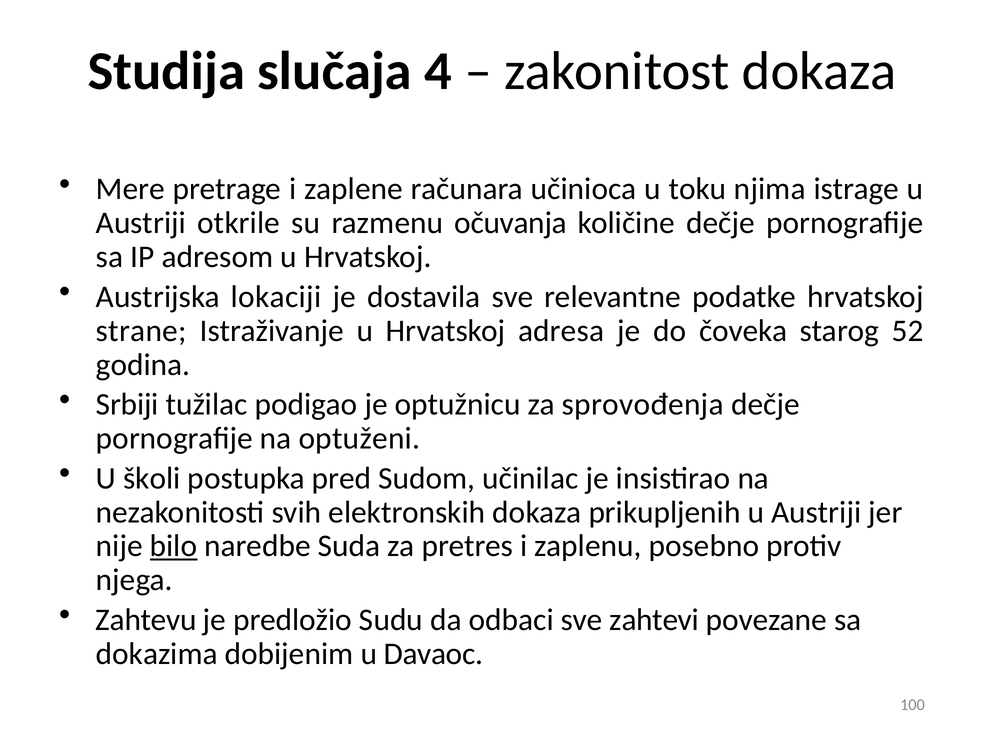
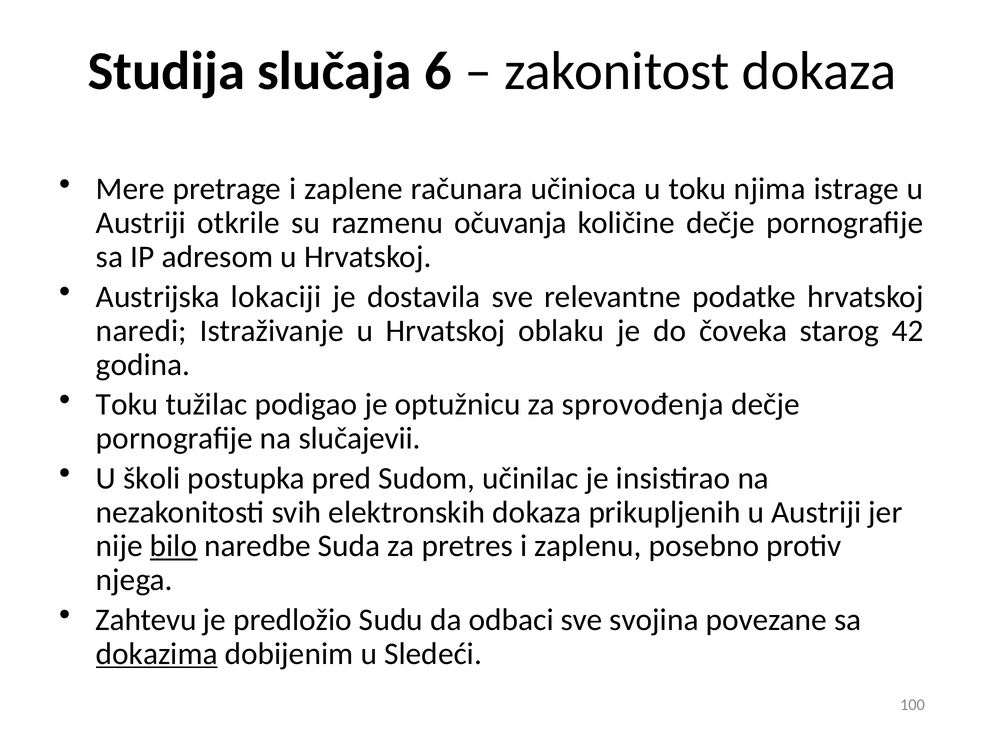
4: 4 -> 6 (438, 71)
strane: strane -> naredi (141, 331)
adresa: adresa -> oblaku (561, 331)
52: 52 -> 42 (908, 331)
Srbiji: Srbiji -> Toku (127, 404)
optuženi: optuženi -> slučajevii (360, 438)
zahtevi: zahtevi -> svojina (654, 620)
dokazima underline: none -> present (157, 654)
Davaoc: Davaoc -> Sledeći (433, 654)
